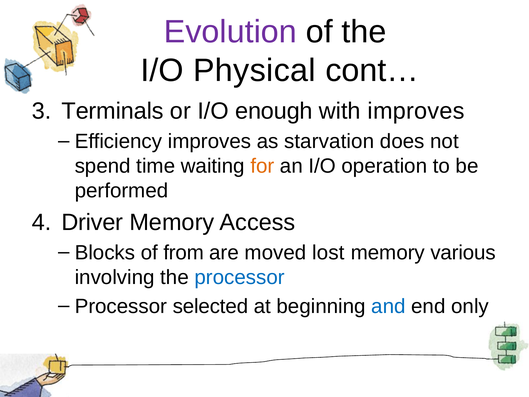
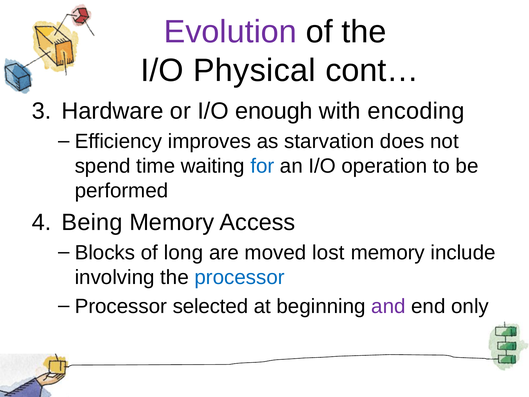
Terminals: Terminals -> Hardware (112, 111)
with improves: improves -> encoding (416, 111)
for colour: orange -> blue (262, 166)
Driver: Driver -> Being (92, 222)
from: from -> long (184, 253)
various: various -> include (463, 253)
and colour: blue -> purple (388, 306)
